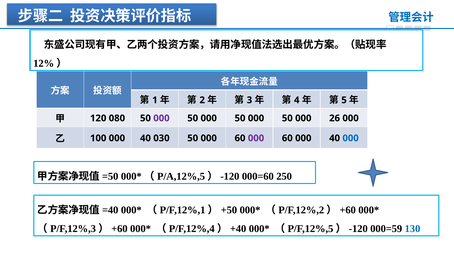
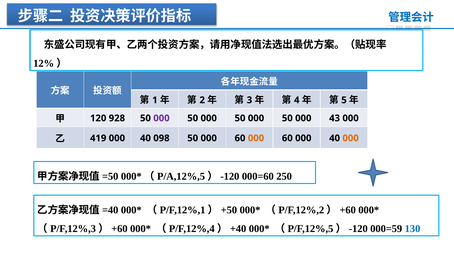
080: 080 -> 928 (117, 118)
26: 26 -> 43 (335, 118)
100: 100 -> 419 (98, 138)
030: 030 -> 098 (161, 138)
000 colour: purple -> orange (256, 138)
000 colour: blue -> orange (351, 138)
